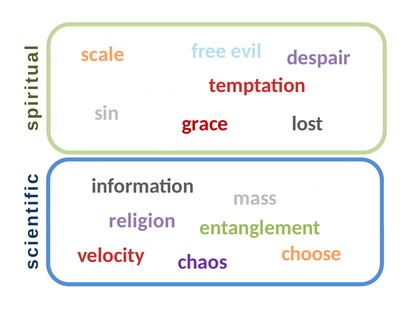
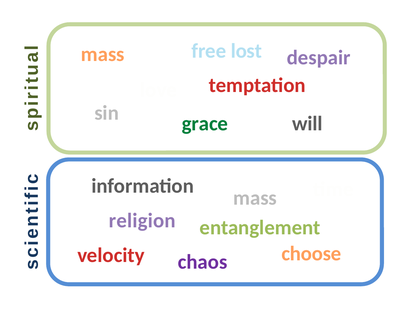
evil: evil -> lost (246, 51)
scale: scale -> mass (103, 54)
grace colour: red -> green (205, 123)
lost: lost -> will (307, 123)
